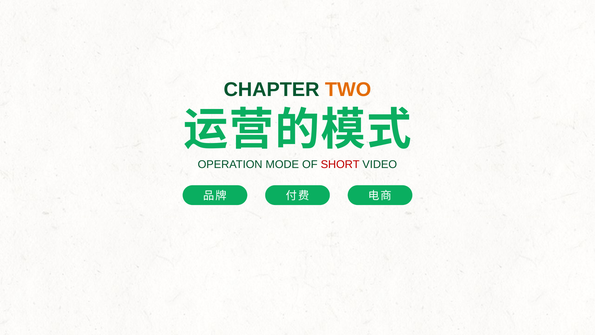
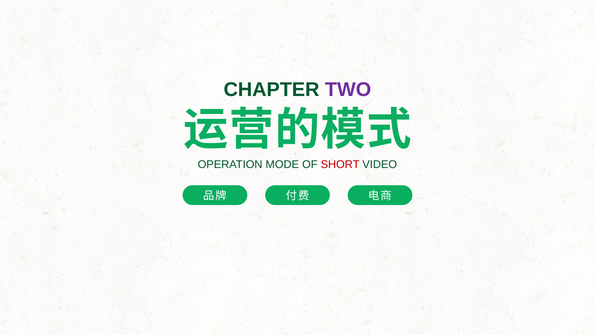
TWO colour: orange -> purple (348, 90)
